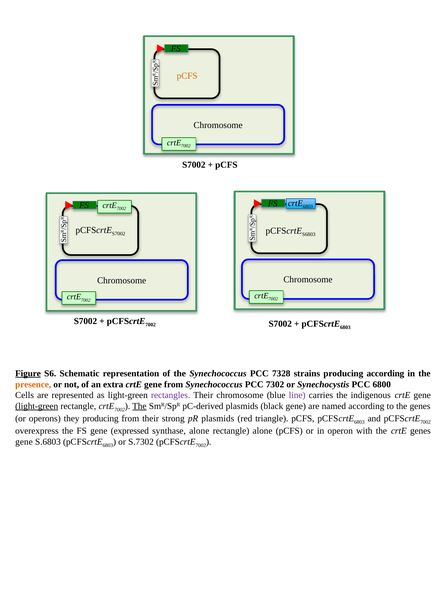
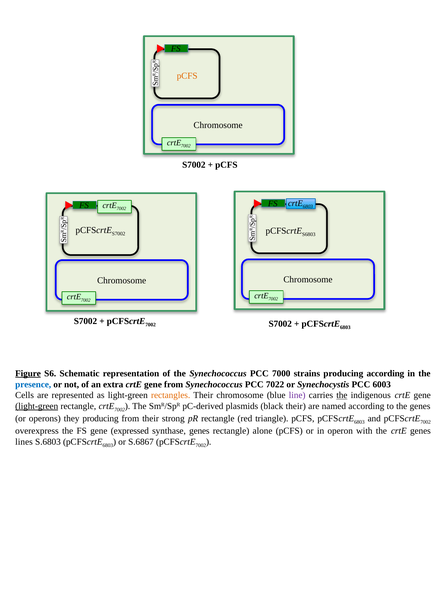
7328: 7328 -> 7000 (281, 373)
presence colour: orange -> blue (33, 384)
7302: 7302 -> 7022 (275, 384)
6800: 6800 -> 6003 (382, 384)
rectangles colour: purple -> orange (171, 395)
the underline: none -> present (342, 395)
The underline: present -> none (139, 406)
black gene: gene -> their (296, 406)
pR plasmids: plasmids -> rectangle (218, 418)
synthase alone: alone -> genes (199, 431)
gene: gene -> lines (24, 442)
S.7302: S.7302 -> S.6867 (141, 442)
